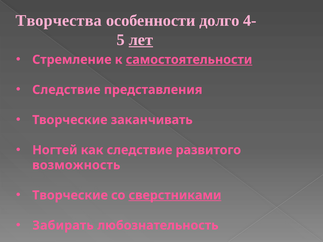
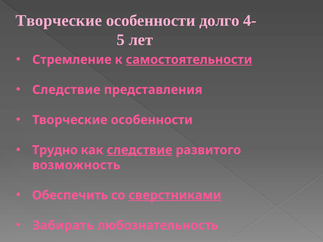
Творчества: Творчества -> Творческие (59, 20)
лет underline: present -> none (141, 40)
заканчивать: заканчивать -> особенности (152, 120)
Ногтей: Ногтей -> Трудно (55, 150)
следствие underline: none -> present (140, 150)
Творческие: Творческие -> Обеспечить (70, 195)
